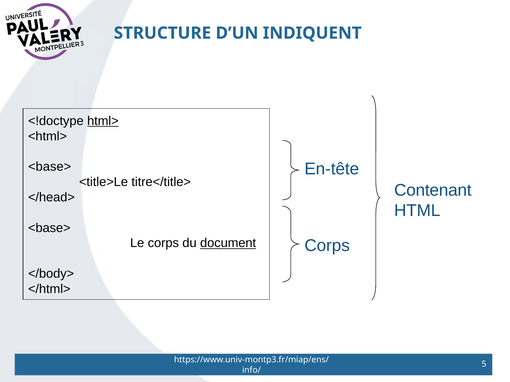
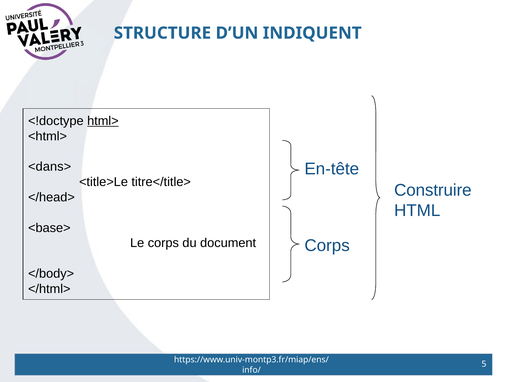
<base>: <base> -> <dans> (50, 167)
Contenant: Contenant -> Construire (433, 190)
document underline: present -> none (228, 243)
